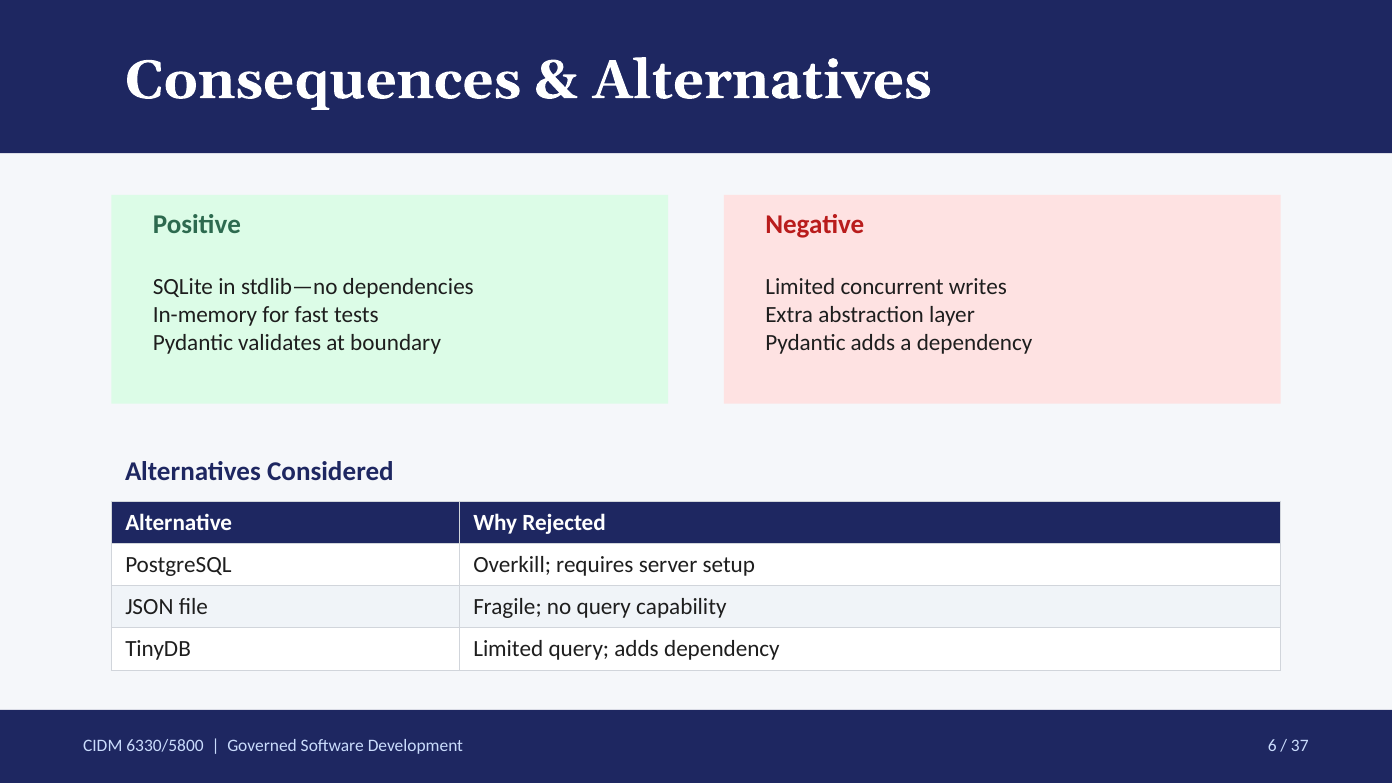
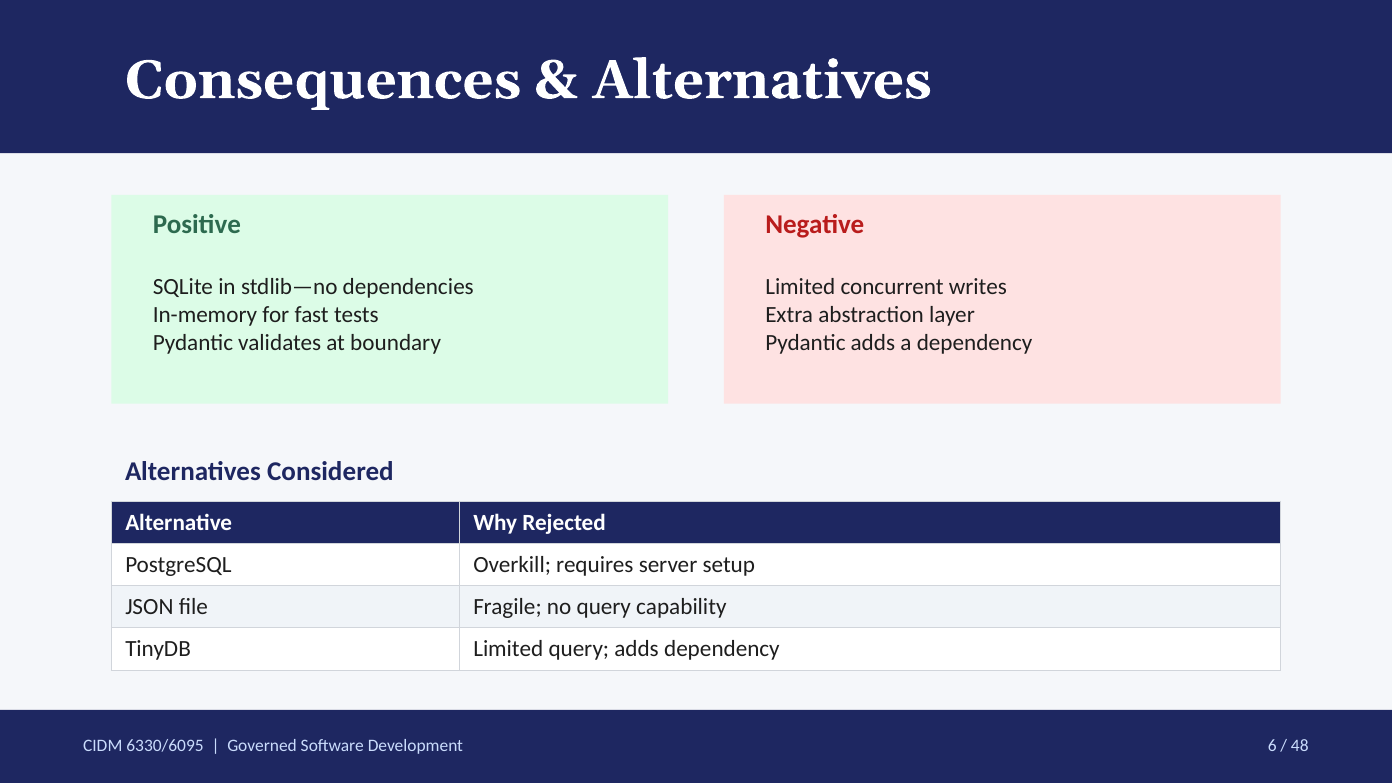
6330/5800: 6330/5800 -> 6330/6095 (165, 746)
37: 37 -> 48 (1300, 746)
